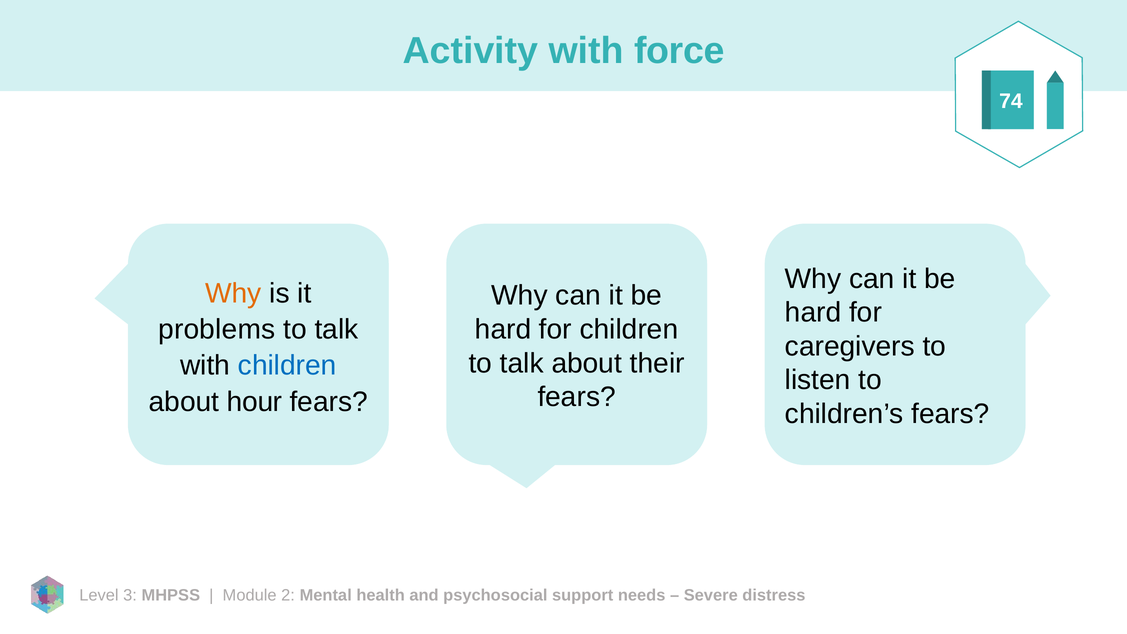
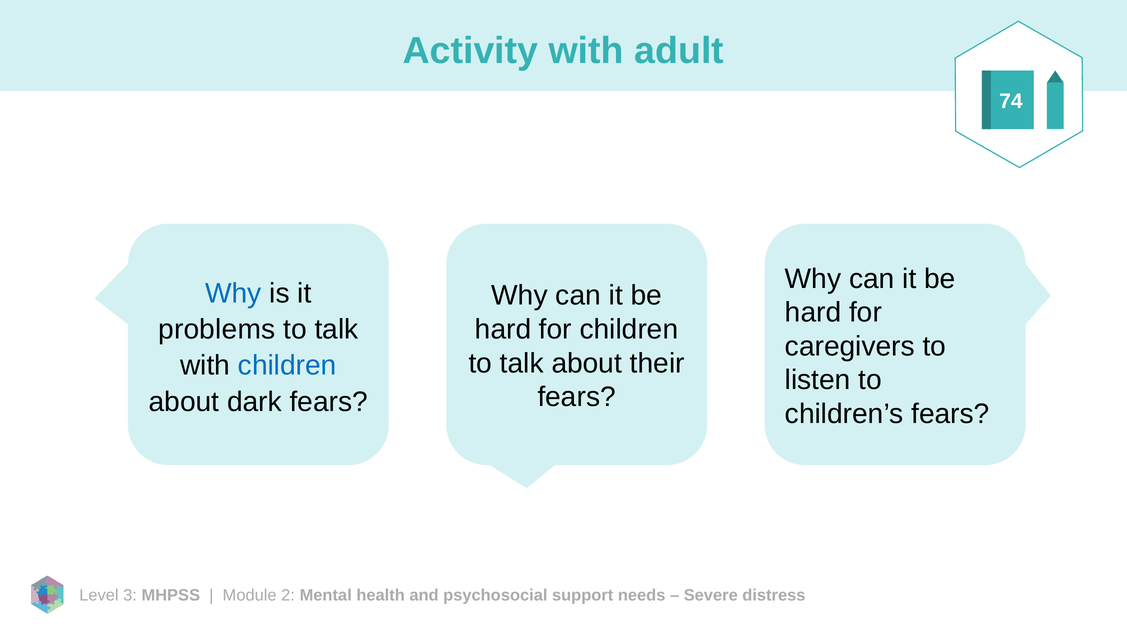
force: force -> adult (679, 51)
Why colour: orange -> blue (233, 293)
hour: hour -> dark (254, 402)
